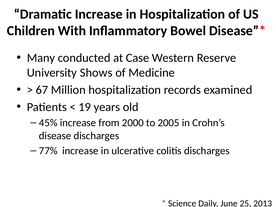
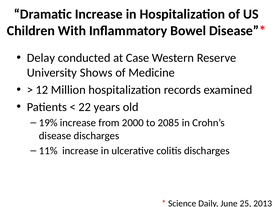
Many: Many -> Delay (41, 58)
67: 67 -> 12 (42, 90)
19: 19 -> 22 (85, 107)
45%: 45% -> 19% (48, 123)
2005: 2005 -> 2085 (169, 123)
77%: 77% -> 11% (48, 151)
